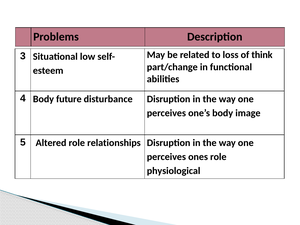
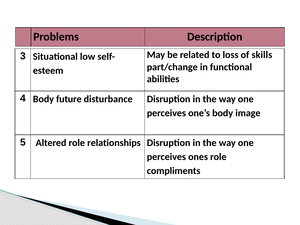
think: think -> skills (262, 55)
physiological: physiological -> compliments (174, 171)
